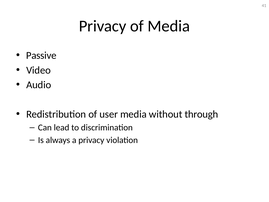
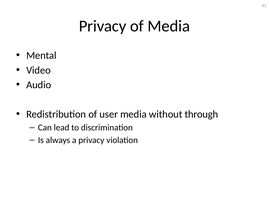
Passive: Passive -> Mental (41, 55)
